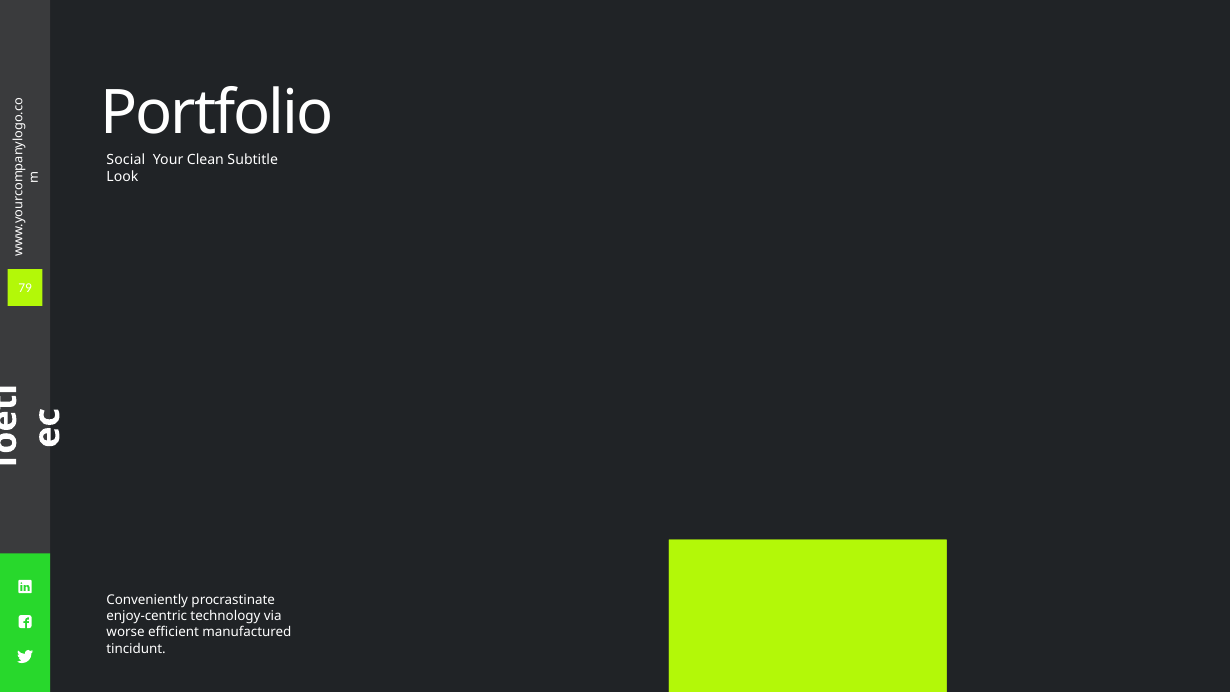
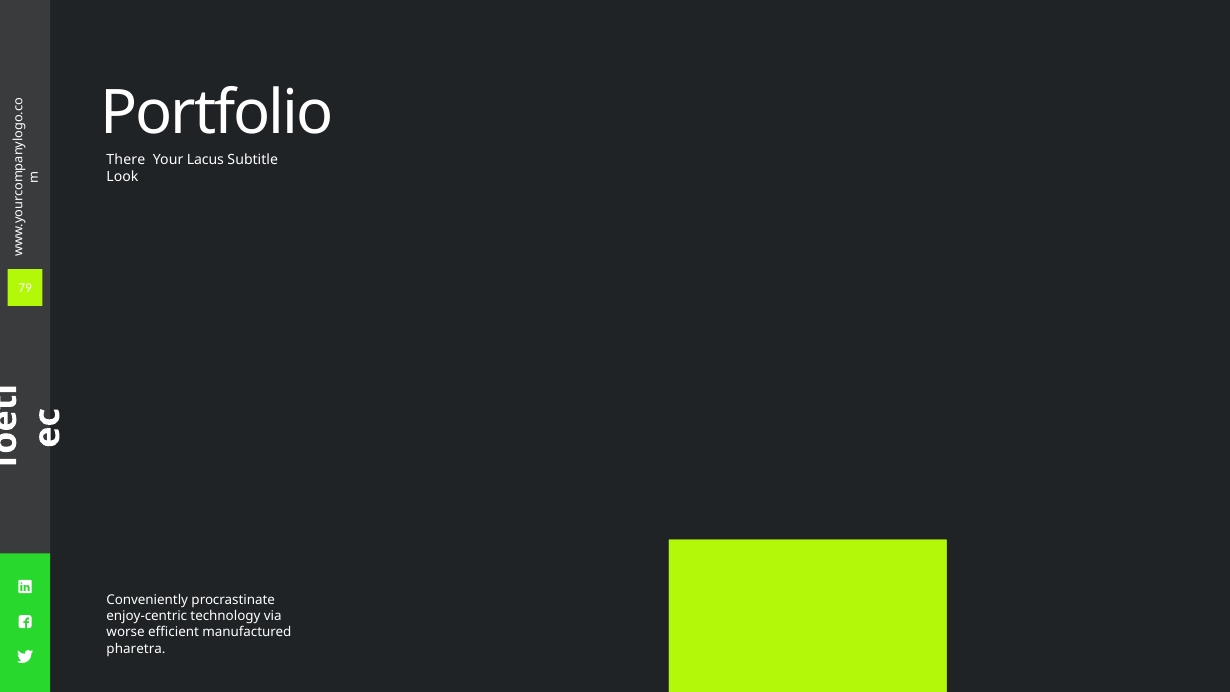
Social: Social -> There (126, 160)
Clean: Clean -> Lacus (205, 160)
tincidunt: tincidunt -> pharetra (136, 648)
